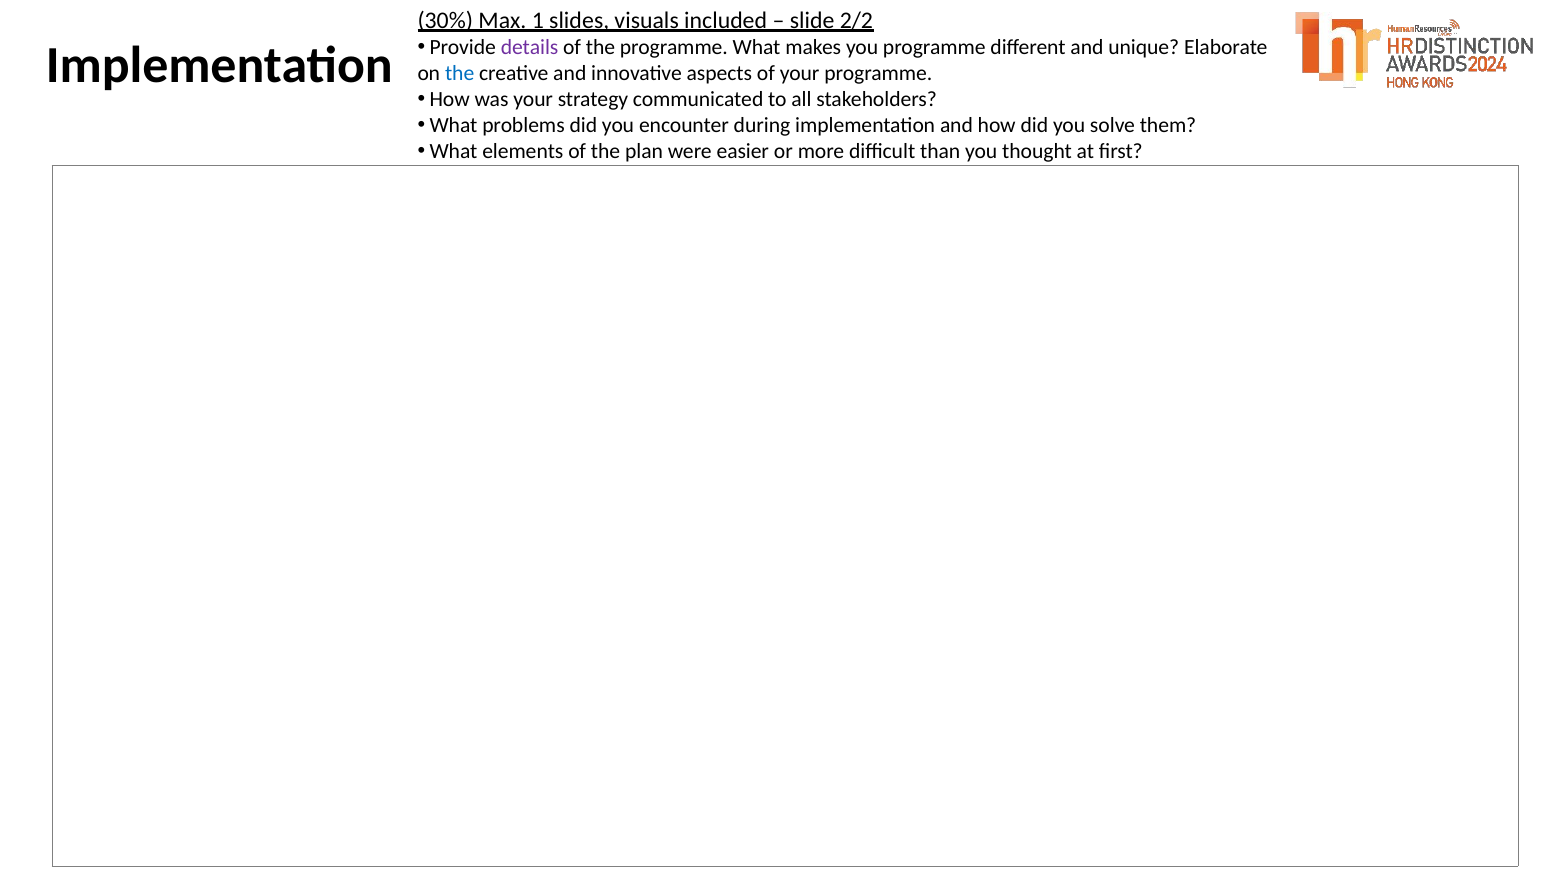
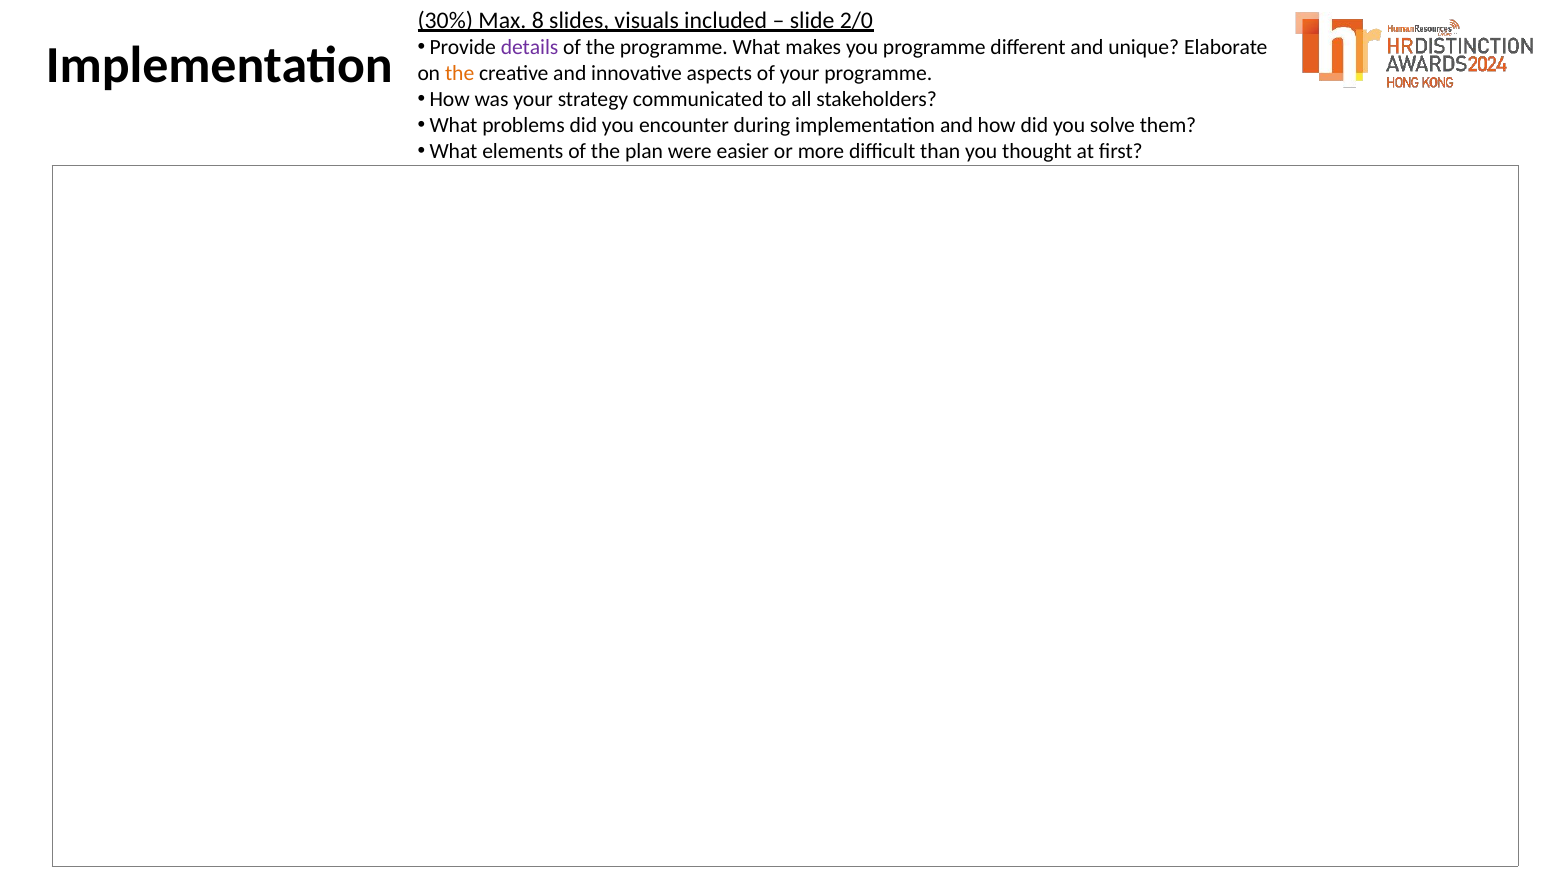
1: 1 -> 8 (538, 20)
2/2: 2/2 -> 2/0 (856, 20)
the colour: blue -> orange (460, 73)
